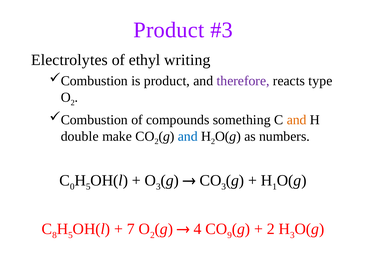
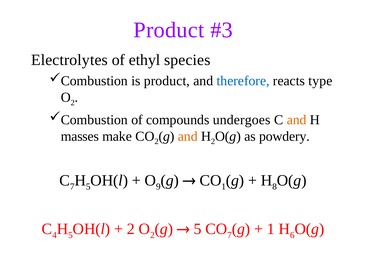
writing: writing -> species (187, 60)
therefore colour: purple -> blue (243, 81)
something: something -> undergoes (242, 120)
double: double -> masses (80, 136)
and colour: blue -> orange (188, 136)
numbers: numbers -> powdery (284, 136)
C 0: 0 -> 7 (72, 187)
3: 3 -> 9 (158, 187)
3: 3 -> 1 (224, 187)
1: 1 -> 8 (275, 187)
8: 8 -> 4 (54, 235)
7: 7 -> 2 (131, 229)
4: 4 -> 5 (198, 229)
9: 9 -> 7 (230, 235)
2: 2 -> 1 (271, 229)
H 3: 3 -> 6 (292, 235)
